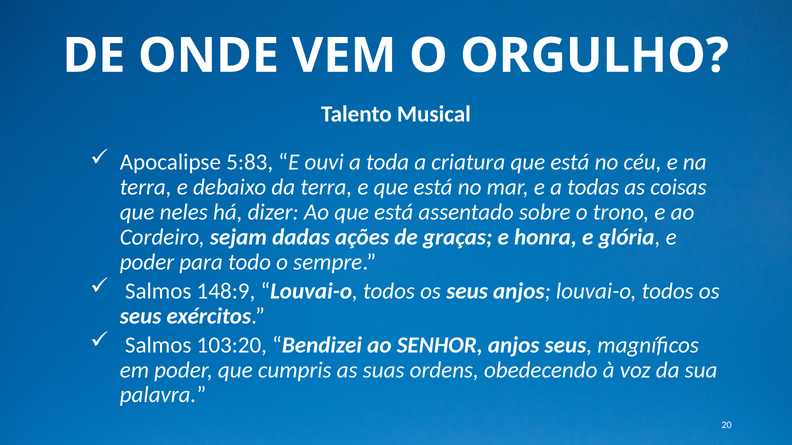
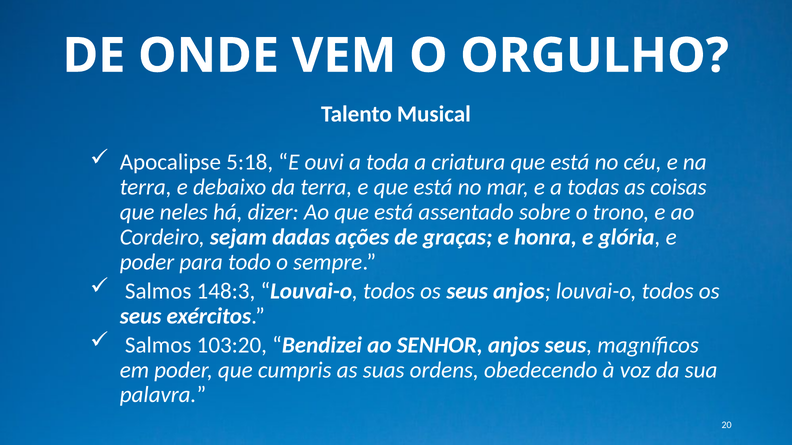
5:83: 5:83 -> 5:18 (250, 162)
148:9: 148:9 -> 148:3 (226, 291)
